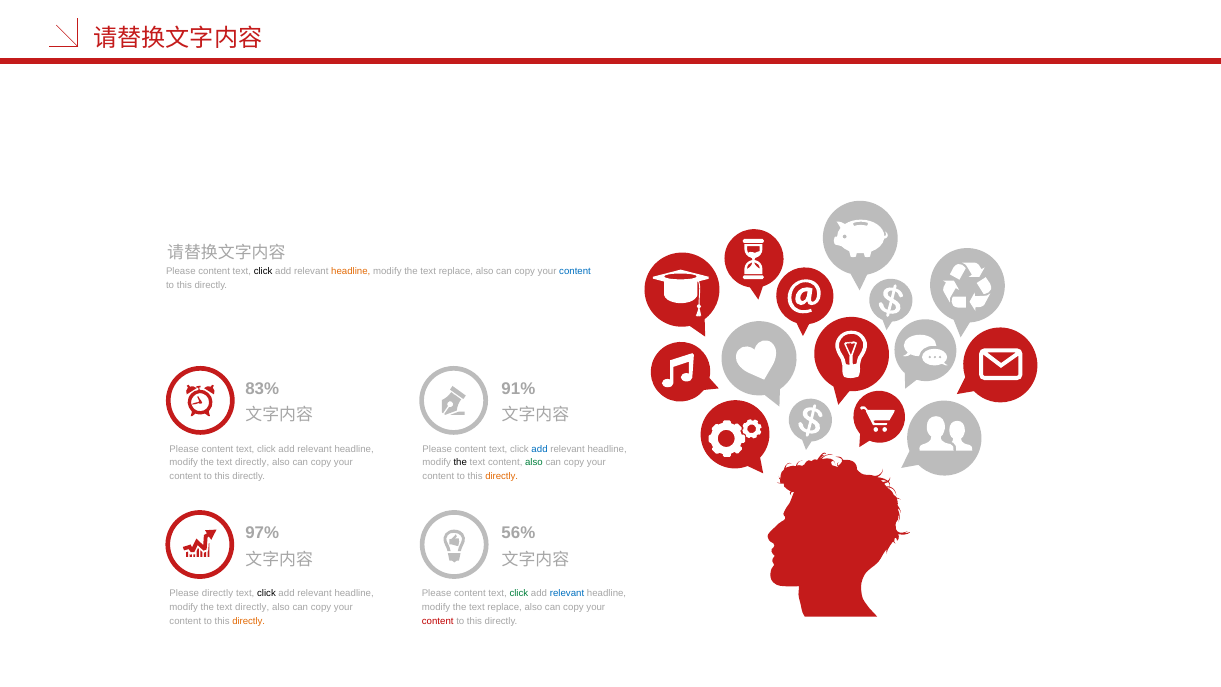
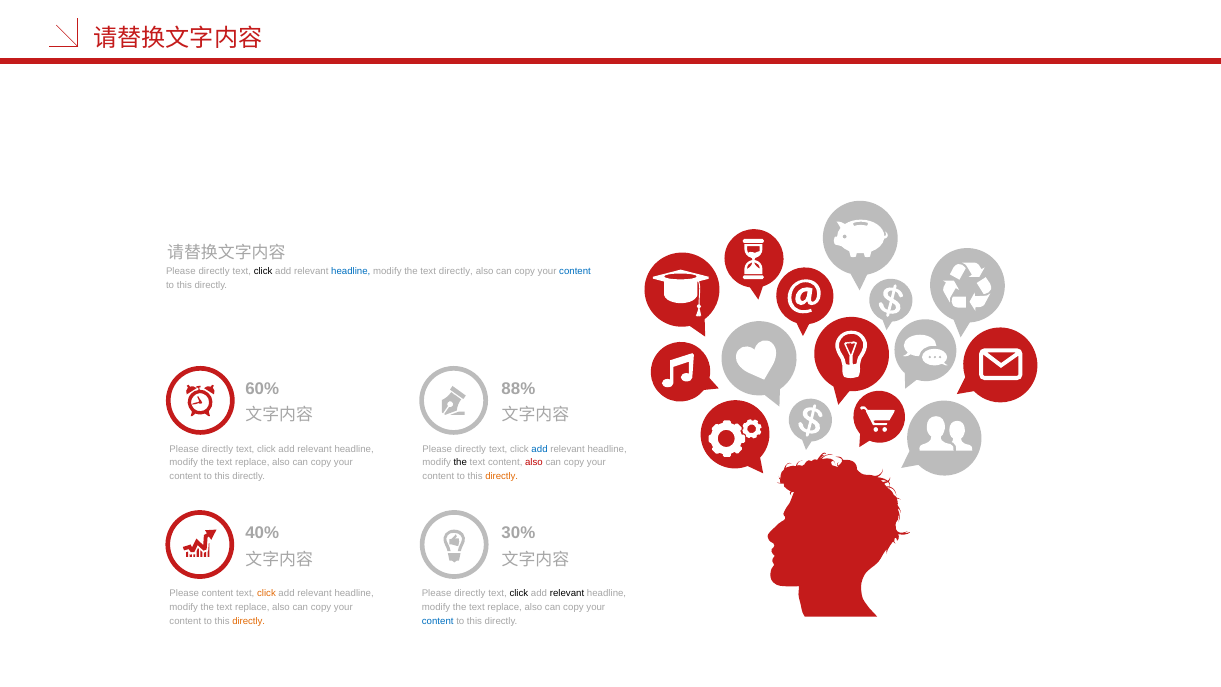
content: content -> directly (214, 271)
headline colour: orange -> blue (351, 271)
replace: replace -> directly (456, 271)
83%: 83% -> 60% (262, 389)
91%: 91% -> 88% (518, 389)
content: content -> directly (217, 449)
content: content -> directly (470, 449)
directly: directly -> replace (252, 463)
also colour: green -> red (534, 463)
97%: 97% -> 40% (262, 533)
56%: 56% -> 30% (518, 533)
Please directly: directly -> content (218, 593)
click colour: black -> orange (266, 593)
content: content -> directly (470, 593)
click colour: green -> black (519, 593)
relevant colour: blue -> black (567, 593)
directly: directly -> replace (252, 607)
content colour: red -> blue (438, 621)
